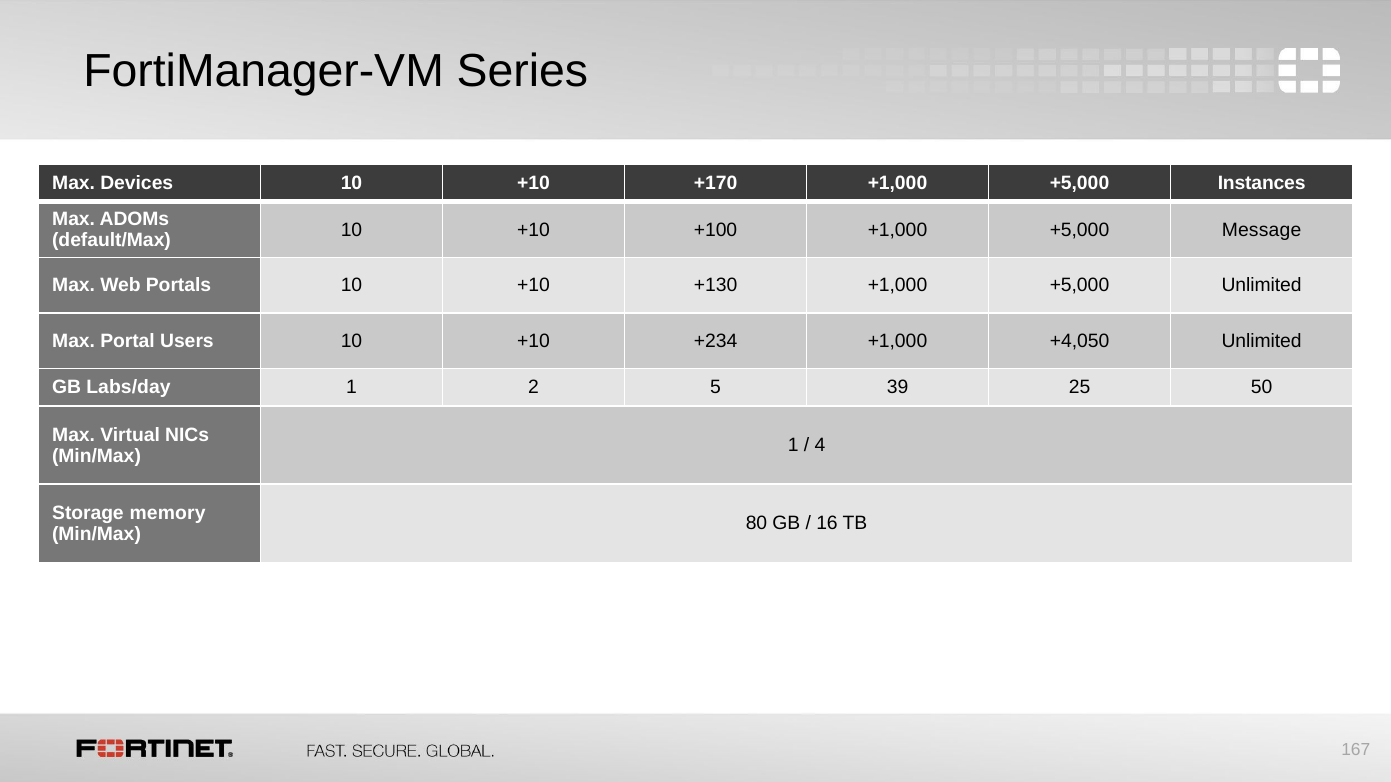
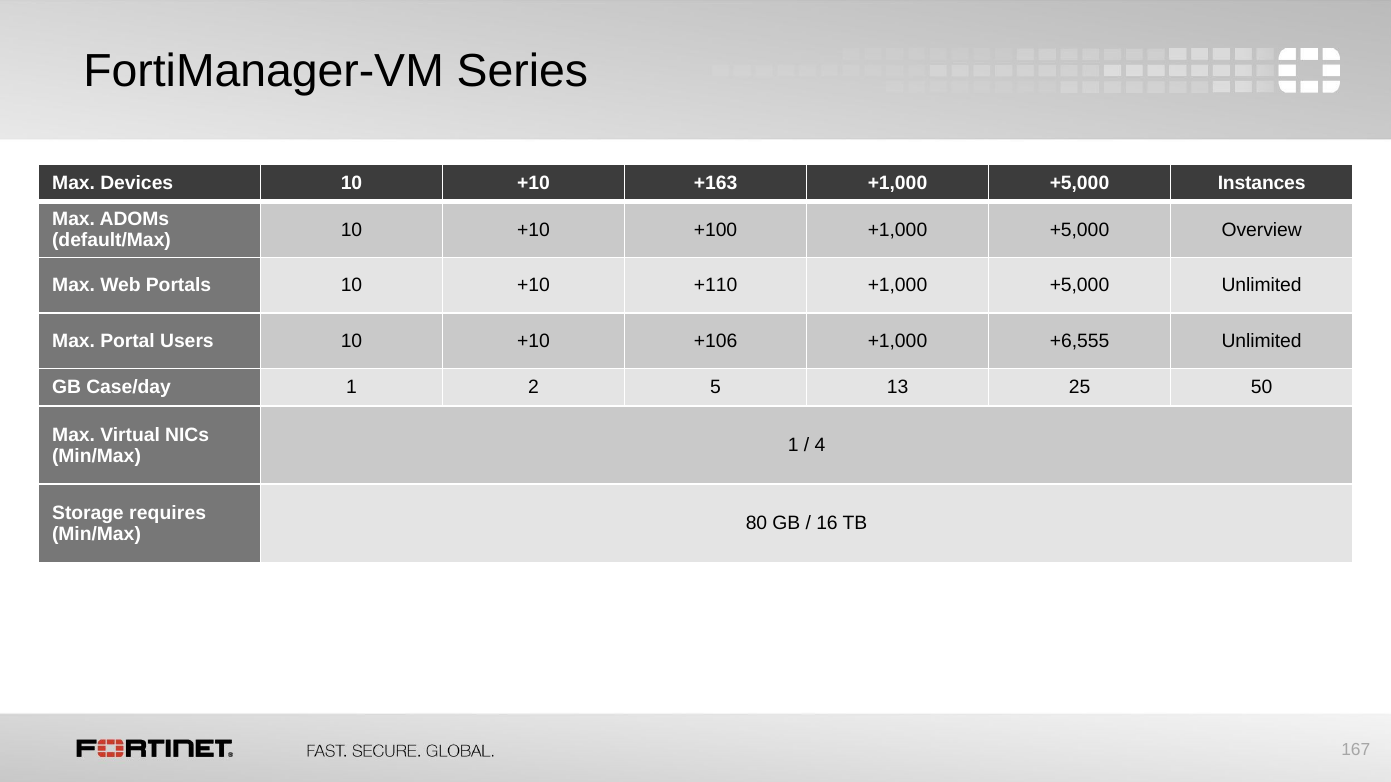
+170: +170 -> +163 (716, 183)
Message: Message -> Overview (1262, 230)
+130: +130 -> +110 (716, 286)
+234: +234 -> +106 (716, 341)
+4,050: +4,050 -> +6,555 (1080, 341)
Labs/day: Labs/day -> Case/day (129, 388)
39: 39 -> 13 (898, 388)
memory: memory -> requires (168, 513)
